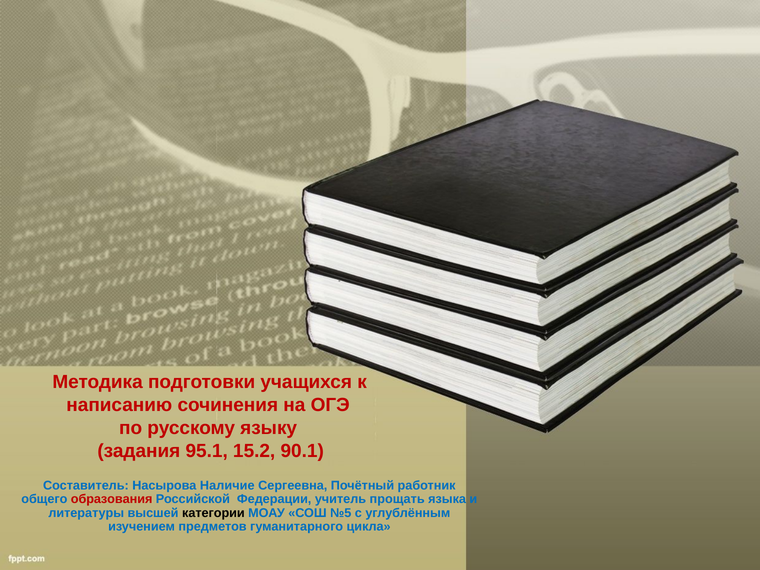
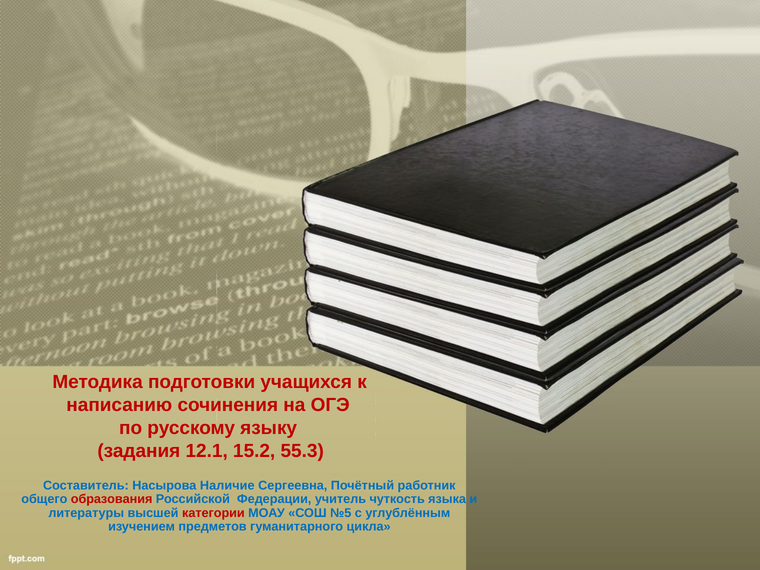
95.1: 95.1 -> 12.1 (207, 451)
90.1: 90.1 -> 55.3 (302, 451)
прощать: прощать -> чуткость (397, 499)
категории colour: black -> red (213, 513)
